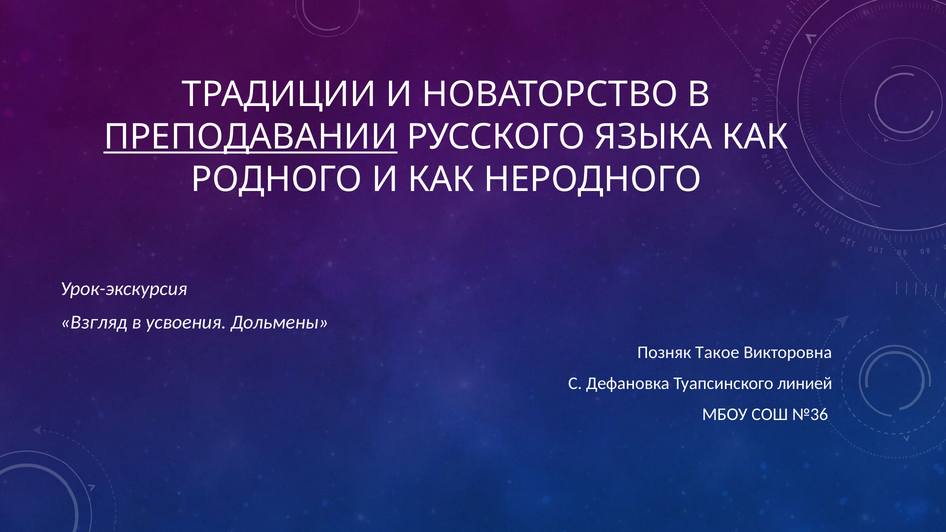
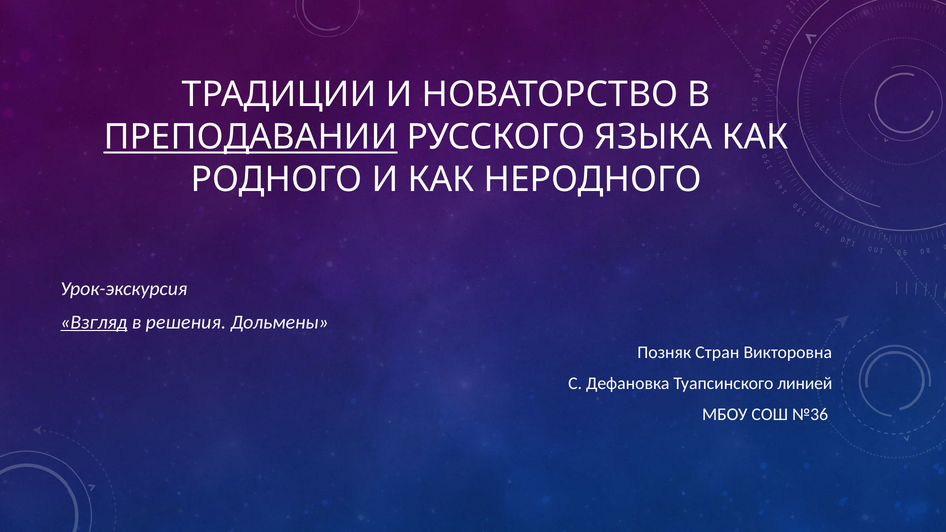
Взгляд underline: none -> present (94, 322)
усвоения: усвоения -> решения (186, 322)
Такое: Такое -> Стран (717, 352)
